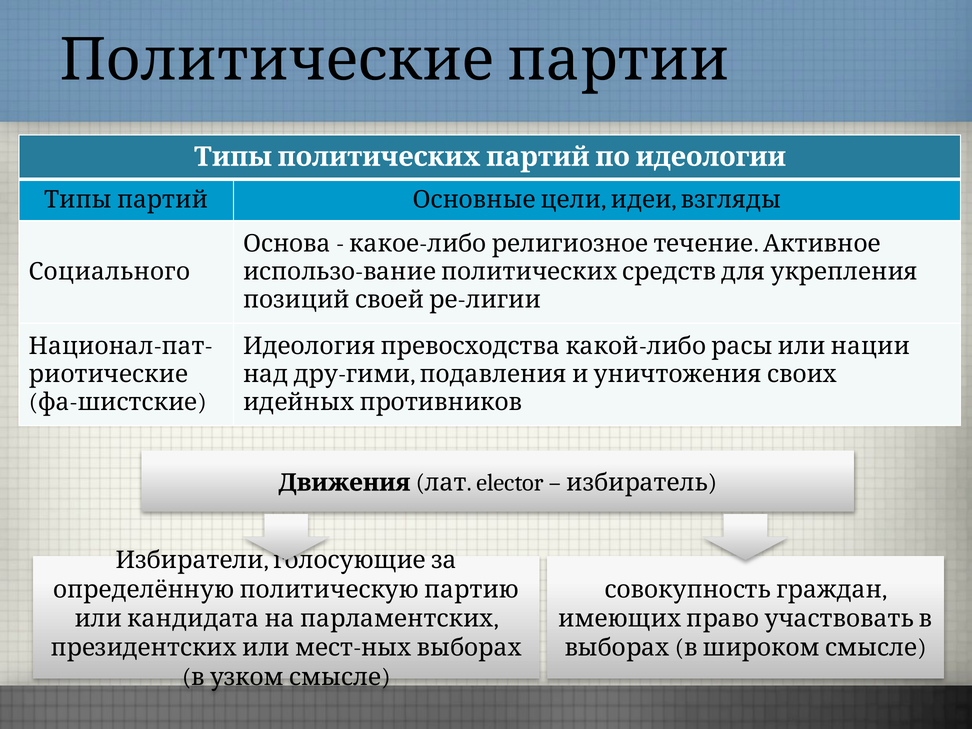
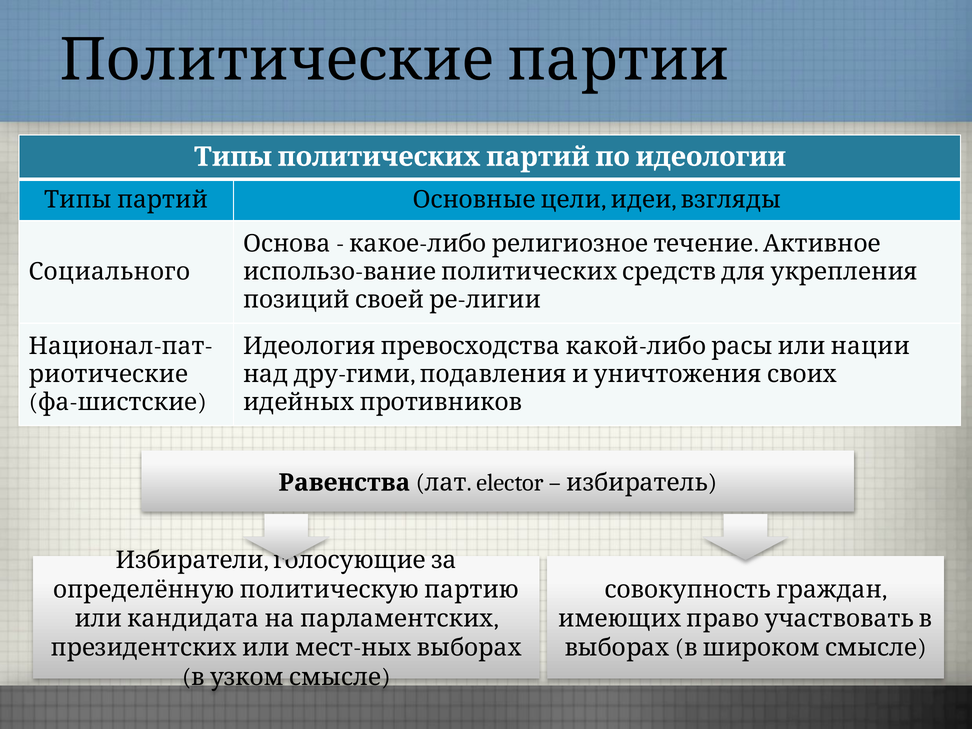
Движения: Движения -> Равенства (344, 483)
